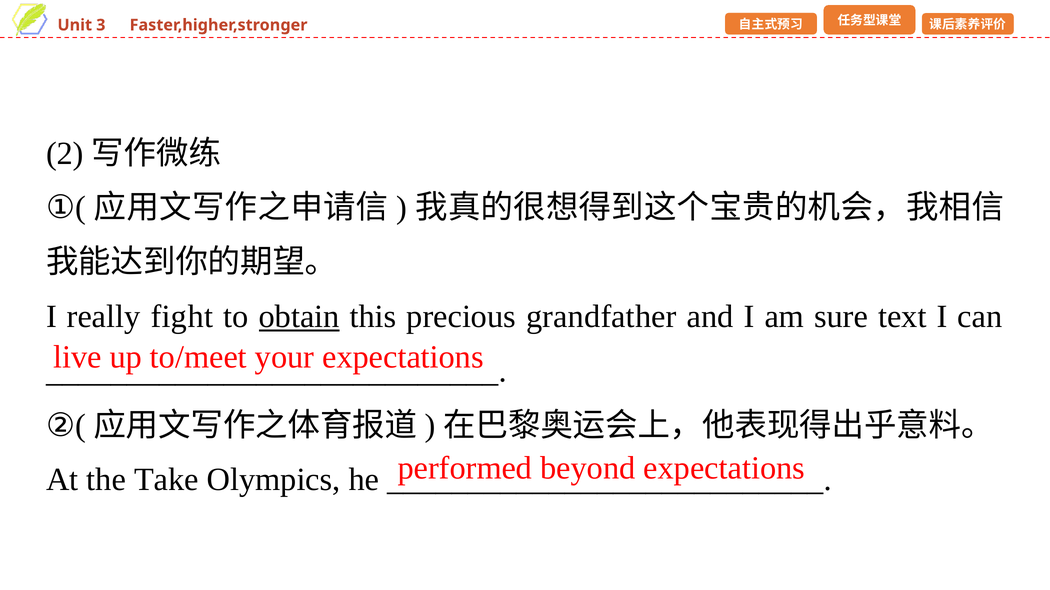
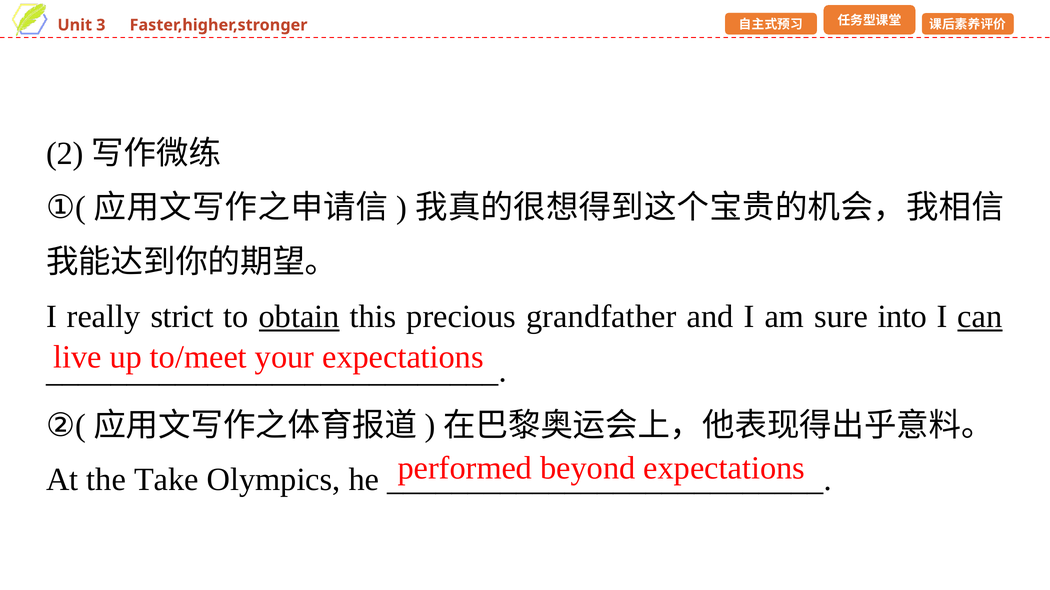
fight: fight -> strict (182, 317)
text: text -> into (902, 317)
can underline: none -> present (980, 317)
